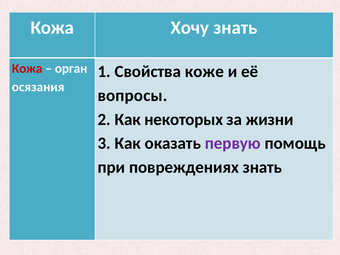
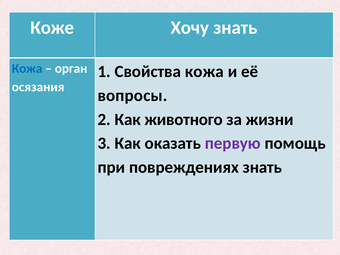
Кожа: Кожа -> Коже (52, 28)
Кожа colour: red -> blue (27, 69)
Свойства коже: коже -> кожа (204, 72)
некоторых: некоторых -> животного (184, 119)
